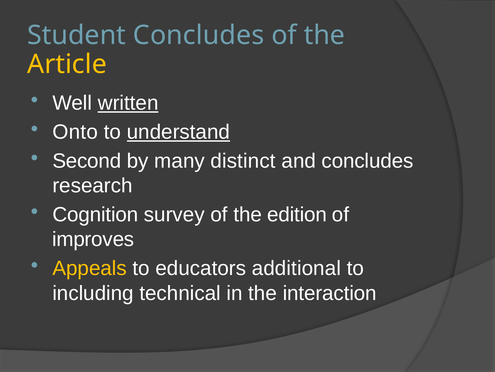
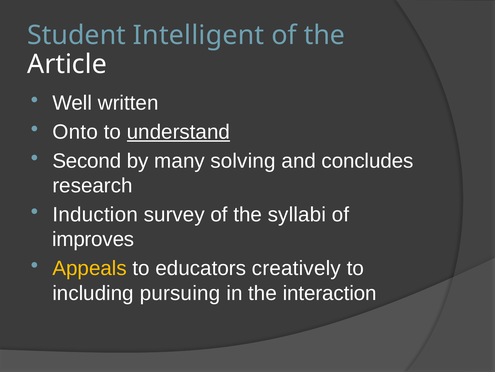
Student Concludes: Concludes -> Intelligent (199, 35)
Article colour: yellow -> white (67, 64)
written underline: present -> none (128, 103)
distinct: distinct -> solving (243, 161)
Cognition: Cognition -> Induction (95, 214)
edition: edition -> syllabi (297, 214)
additional: additional -> creatively (296, 268)
technical: technical -> pursuing (180, 293)
